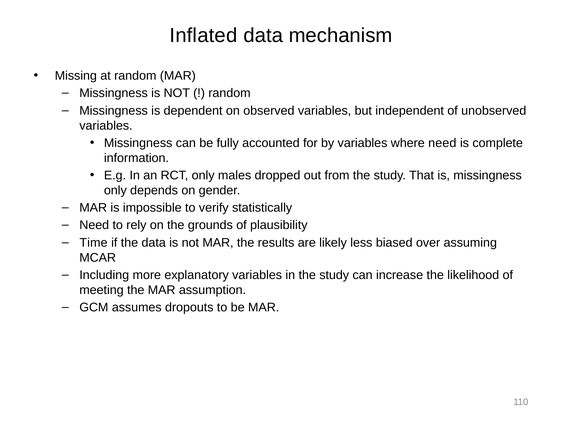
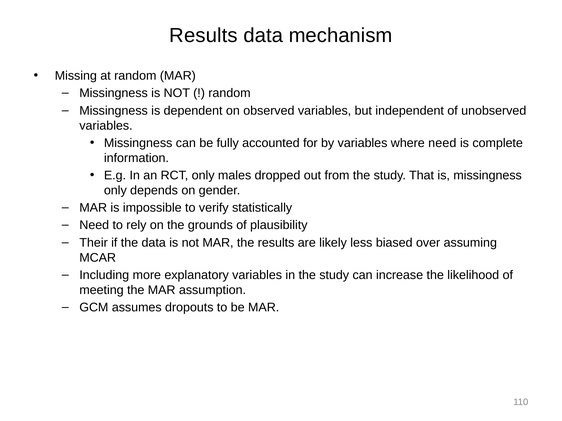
Inflated: Inflated -> Results (203, 36)
Time: Time -> Their (94, 243)
